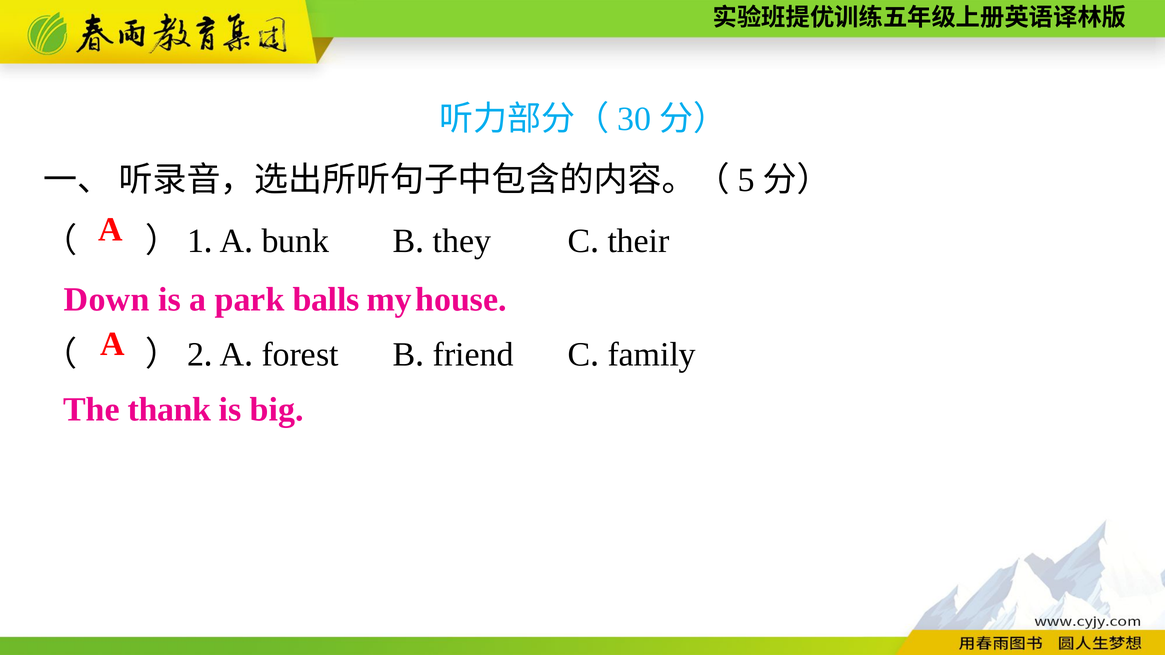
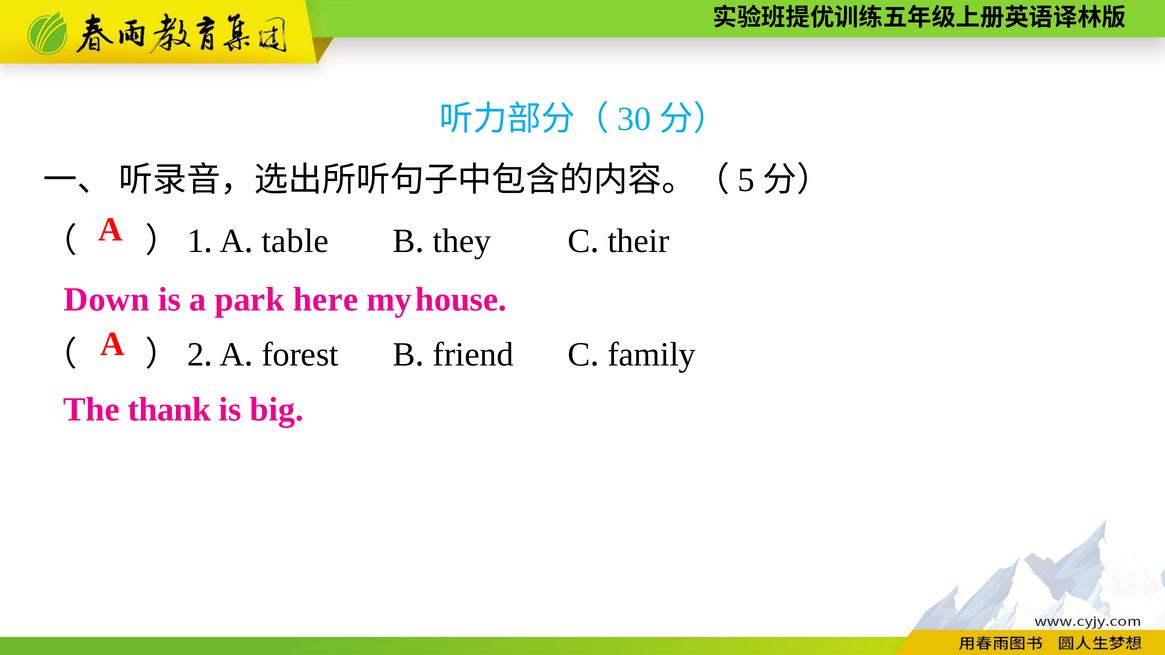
bunk: bunk -> table (295, 241)
balls: balls -> here (326, 299)
